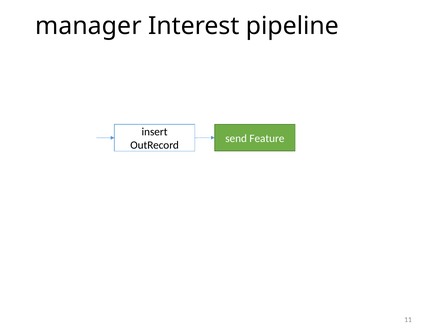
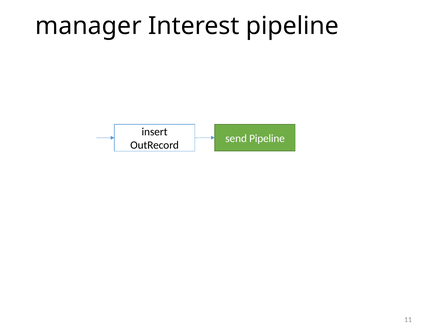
send Feature: Feature -> Pipeline (267, 139)
